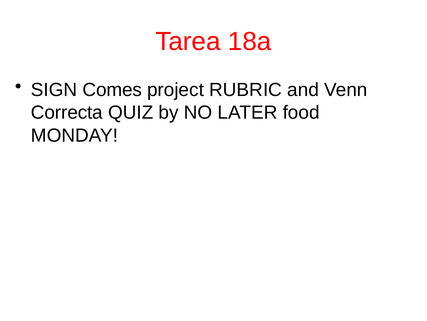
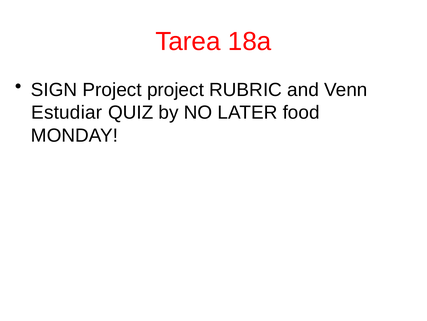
SIGN Comes: Comes -> Project (112, 90)
Correcta: Correcta -> Estudiar (67, 112)
